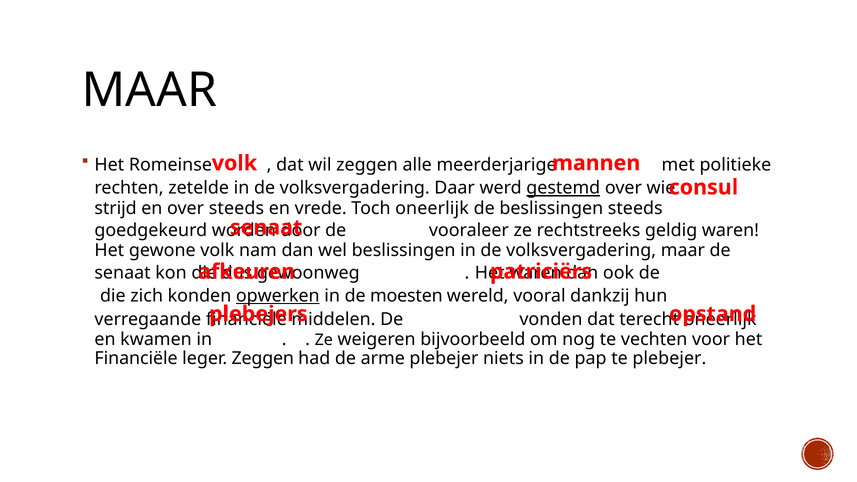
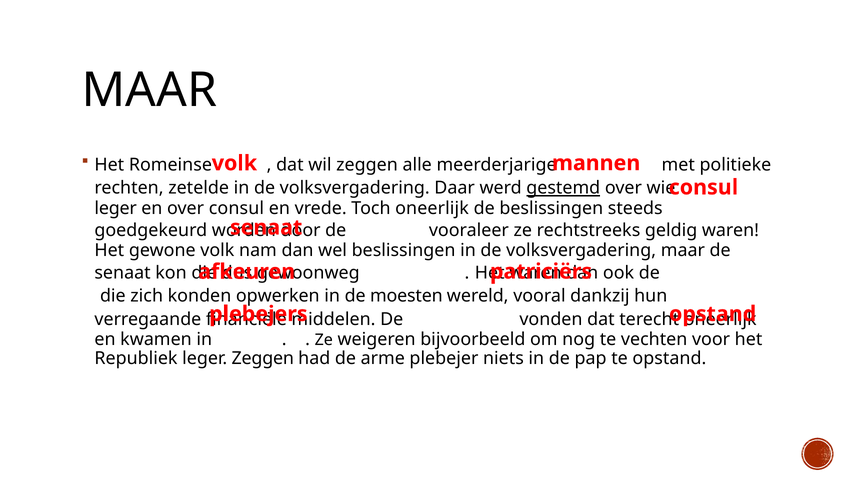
strijd: strijd -> leger (116, 208)
over steeds: steeds -> consul (236, 208)
opwerken underline: present -> none (278, 296)
Financiële: Financiële -> Republiek (136, 358)
te plebejer: plebejer -> opstand (669, 358)
